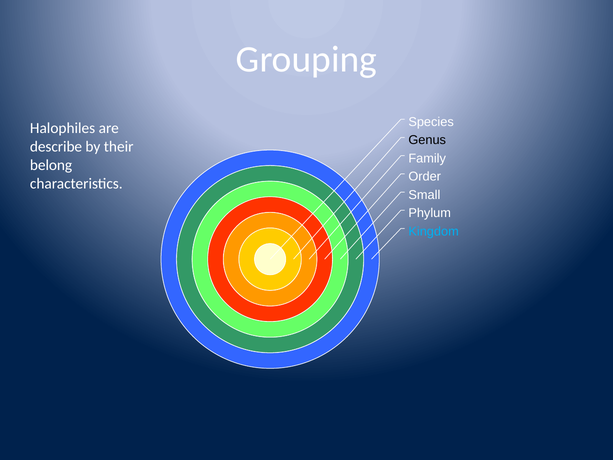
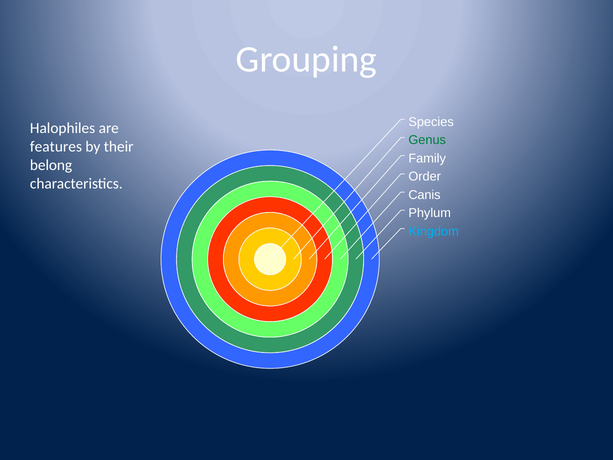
Genus colour: black -> green (427, 140)
describe: describe -> features (56, 147)
Small: Small -> Canis (424, 195)
